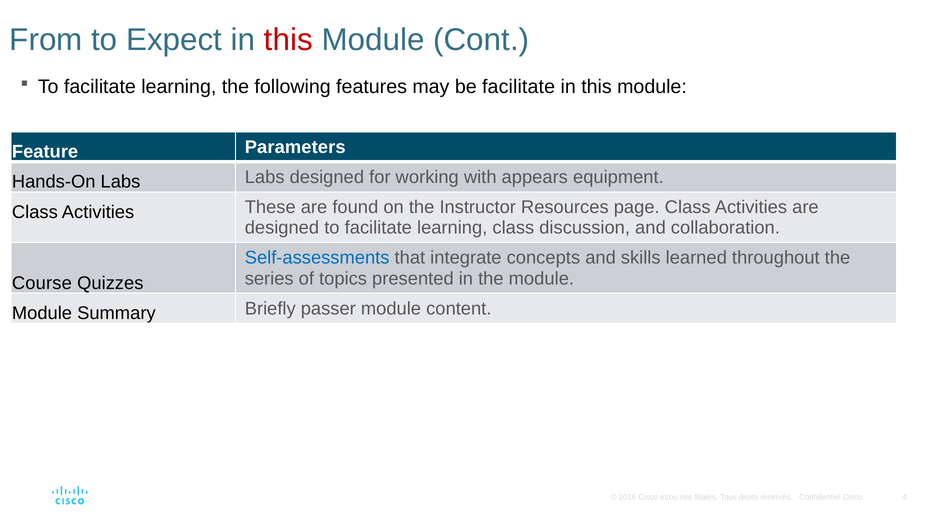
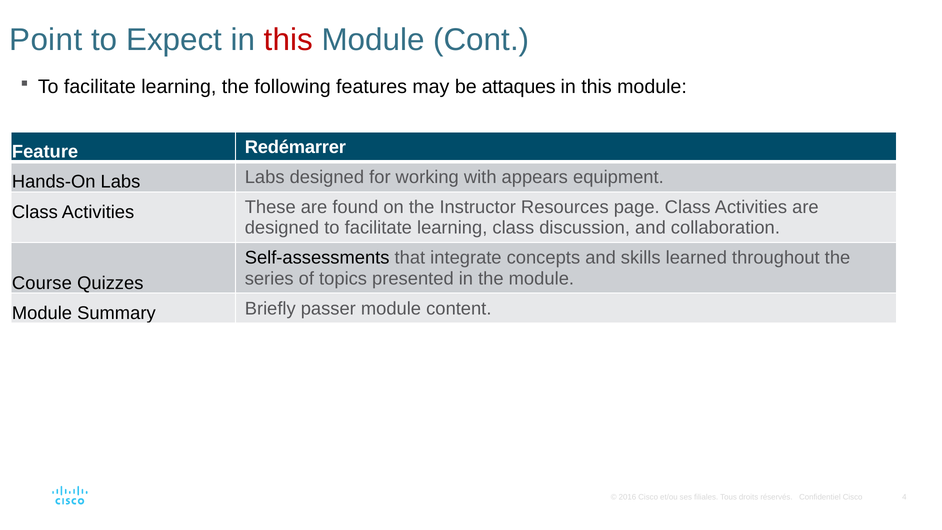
From: From -> Point (46, 40)
be facilitate: facilitate -> attaques (519, 87)
Parameters: Parameters -> Redémarrer (295, 147)
Self-assessments colour: blue -> black (317, 258)
